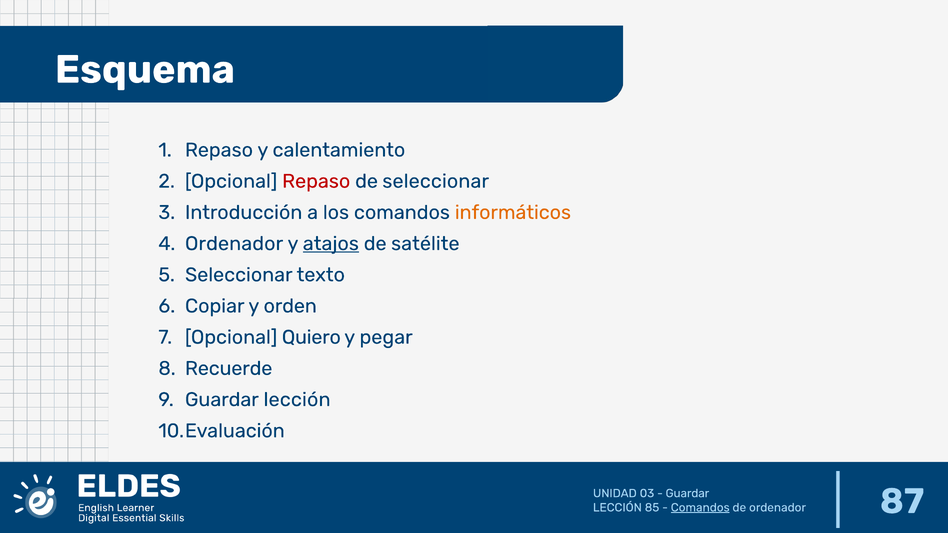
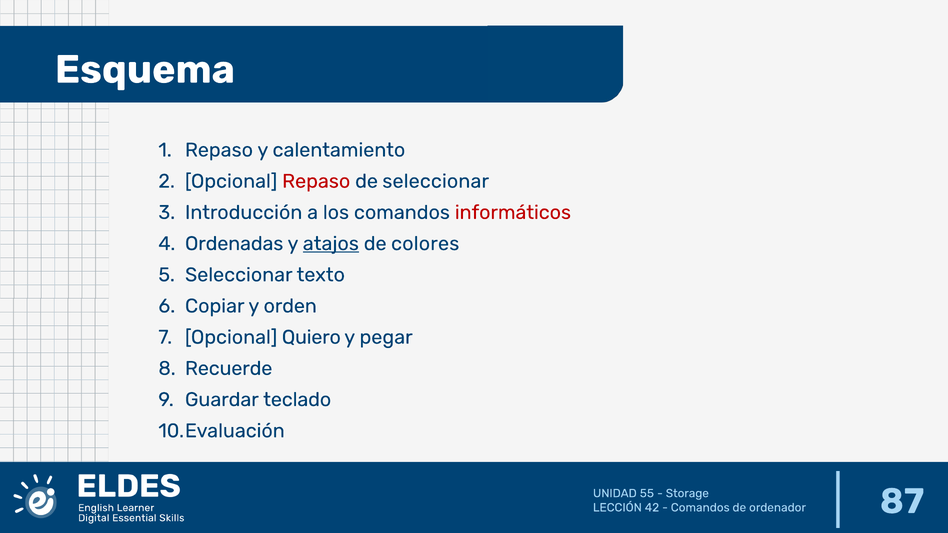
informáticos colour: orange -> red (513, 212)
Ordenador: Ordenador -> Ordenadas (234, 244)
satélite: satélite -> colores (425, 244)
lección: lección -> teclado (297, 400)
03: 03 -> 55 (647, 494)
Guardar: Guardar -> Storage (687, 494)
85: 85 -> 42 (652, 508)
Comandos underline: present -> none (700, 508)
